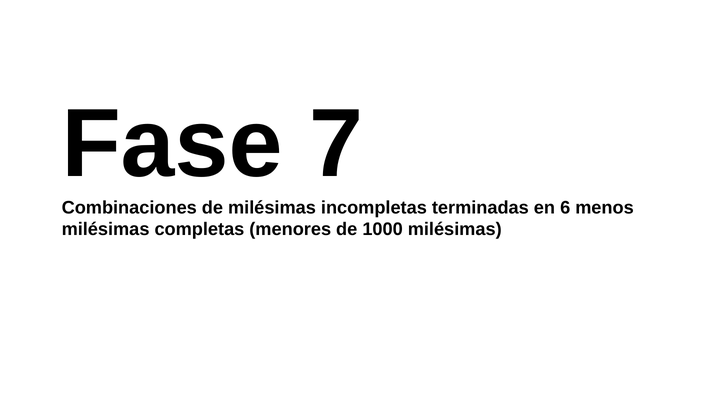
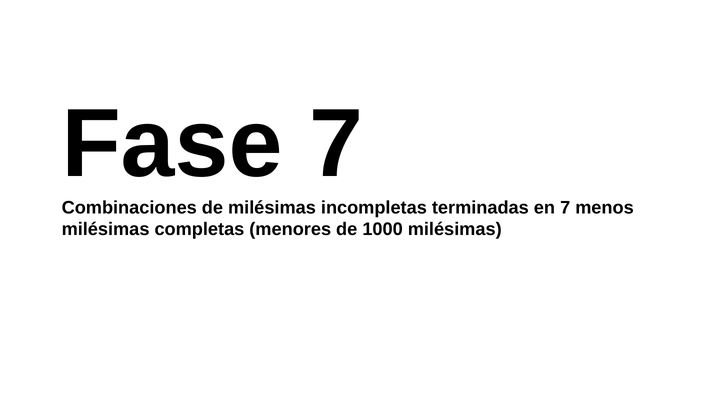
en 6: 6 -> 7 (565, 208)
